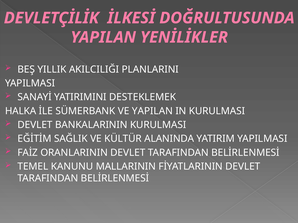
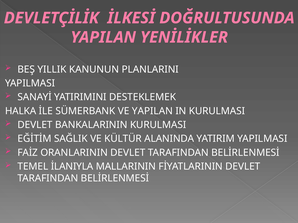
AKILCILIĞI: AKILCILIĞI -> KANUNUN (94, 69)
KANUNU: KANUNU -> İLANIYLA (72, 167)
